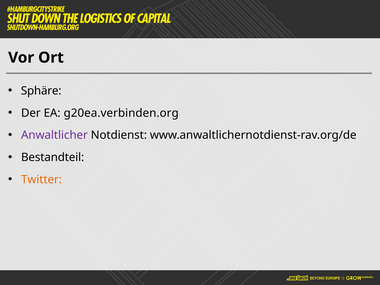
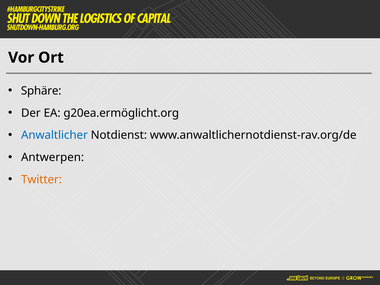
g20ea.verbinden.org: g20ea.verbinden.org -> g20ea.ermöglicht.org (121, 113)
Anwaltlicher colour: purple -> blue (54, 135)
Bestandteil: Bestandteil -> Antwerpen (53, 157)
